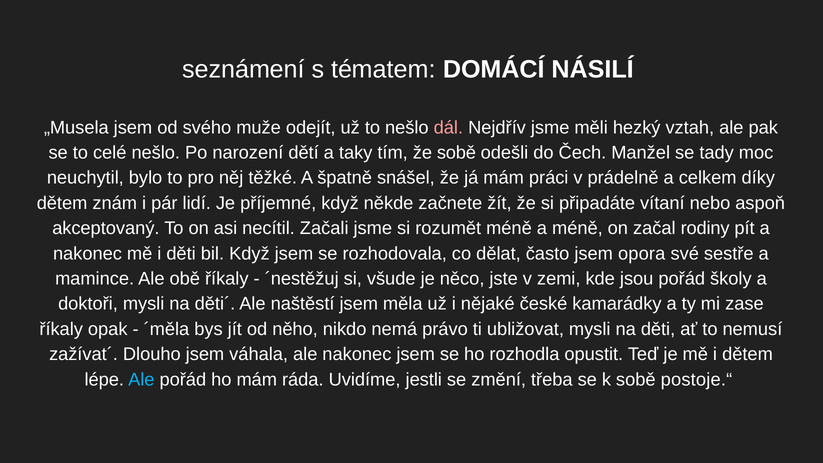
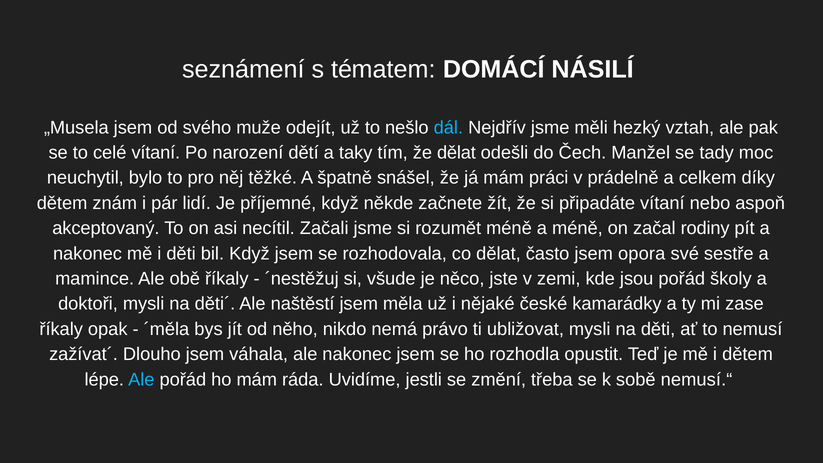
dál colour: pink -> light blue (448, 127)
celé nešlo: nešlo -> vítaní (156, 153)
že sobě: sobě -> dělat (456, 153)
postoje.“: postoje.“ -> nemusí.“ (697, 380)
